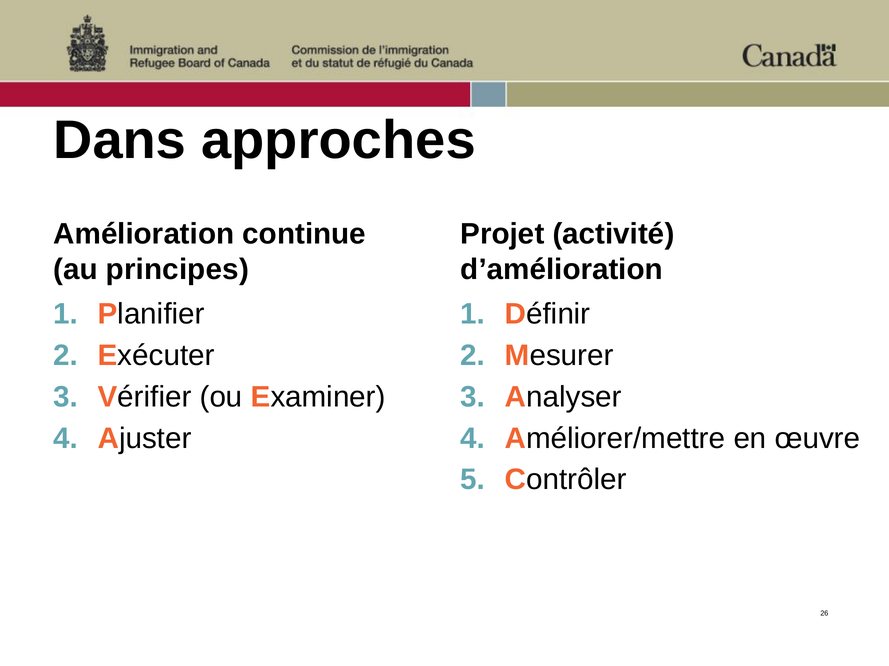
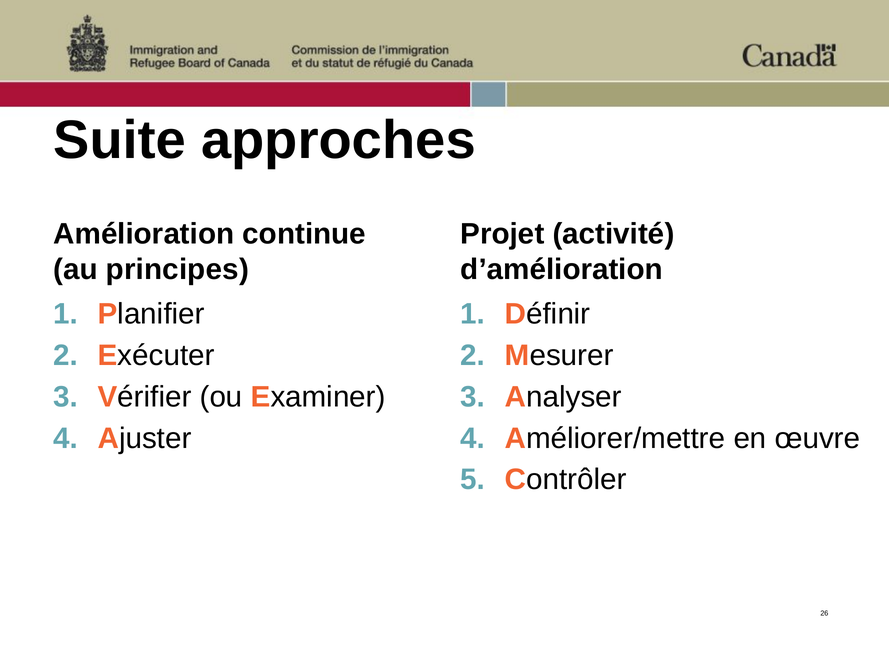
Dans: Dans -> Suite (120, 141)
